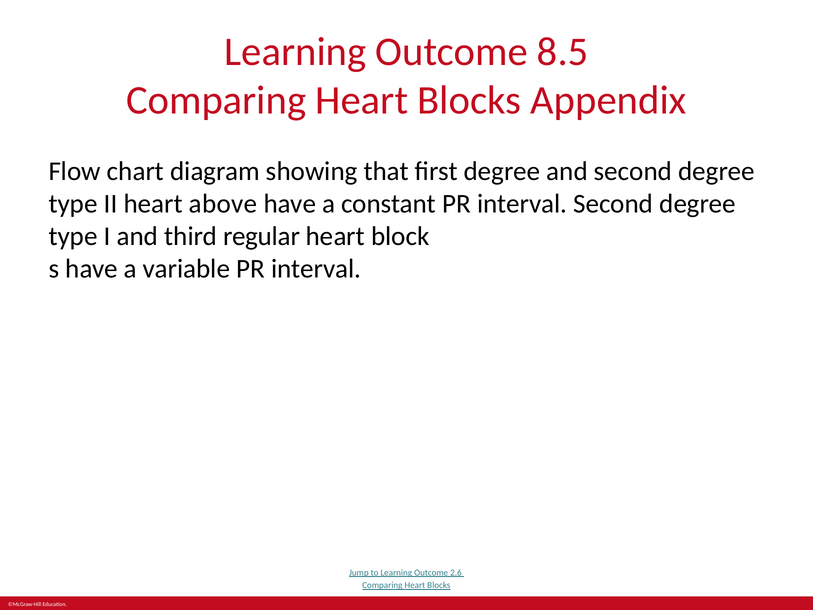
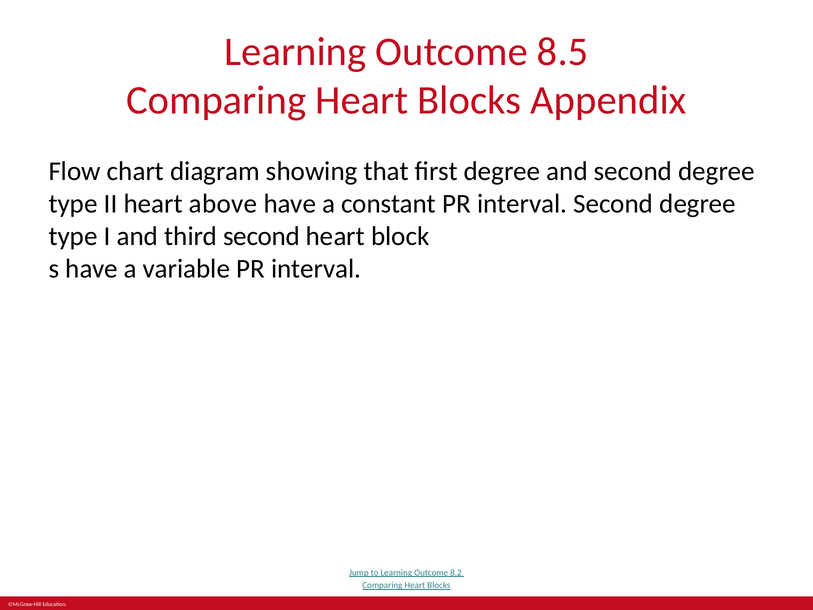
third regular: regular -> second (262, 236)
2.6: 2.6 -> 8.2 (456, 572)
